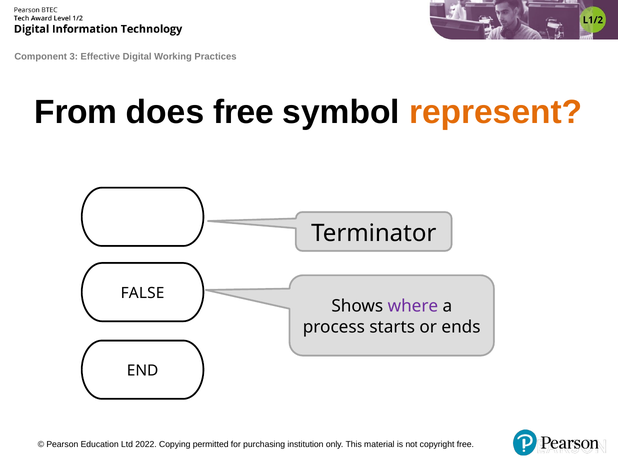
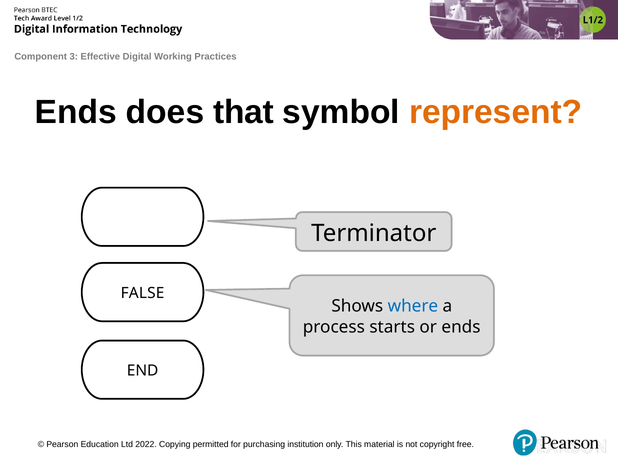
From: From -> Ends (76, 112)
does free: free -> that (243, 112)
where colour: purple -> blue (413, 307)
